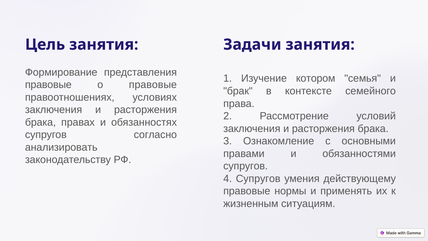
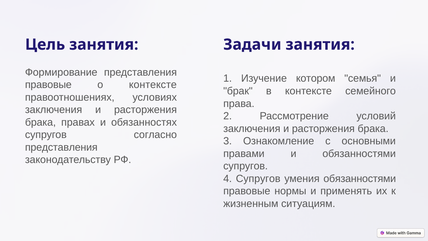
о правовые: правовые -> контексте (153, 85)
анализировать: анализировать -> представления (61, 147)
умения действующему: действующему -> обязанностями (360, 178)
